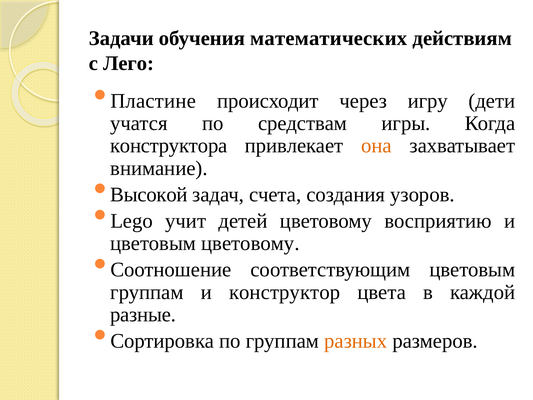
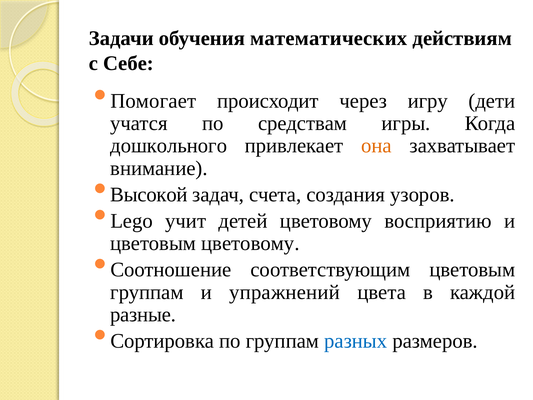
Лего: Лего -> Себе (129, 63)
Пластине: Пластине -> Помогает (153, 101)
конструктора: конструктора -> дошкольного (169, 146)
конструктор: конструктор -> упражнений (285, 292)
разных colour: orange -> blue (356, 341)
